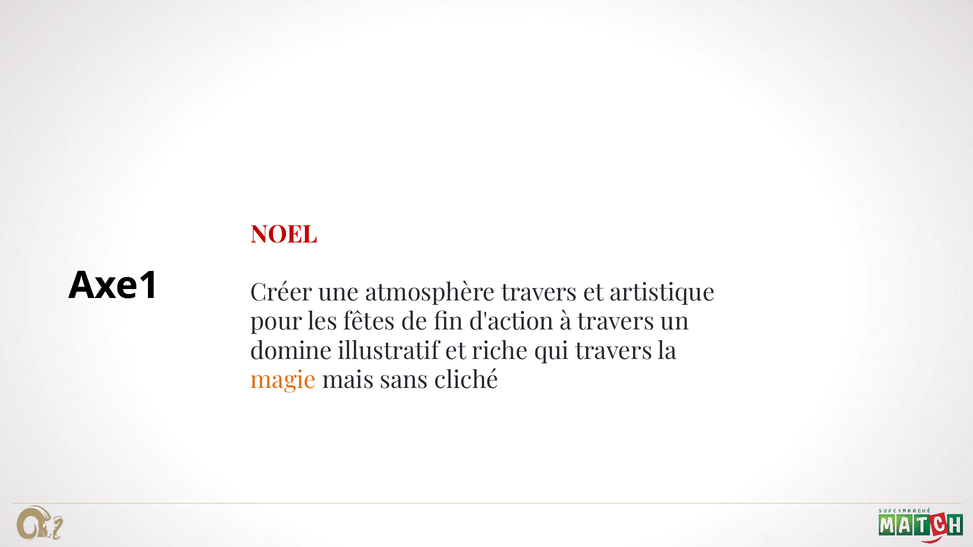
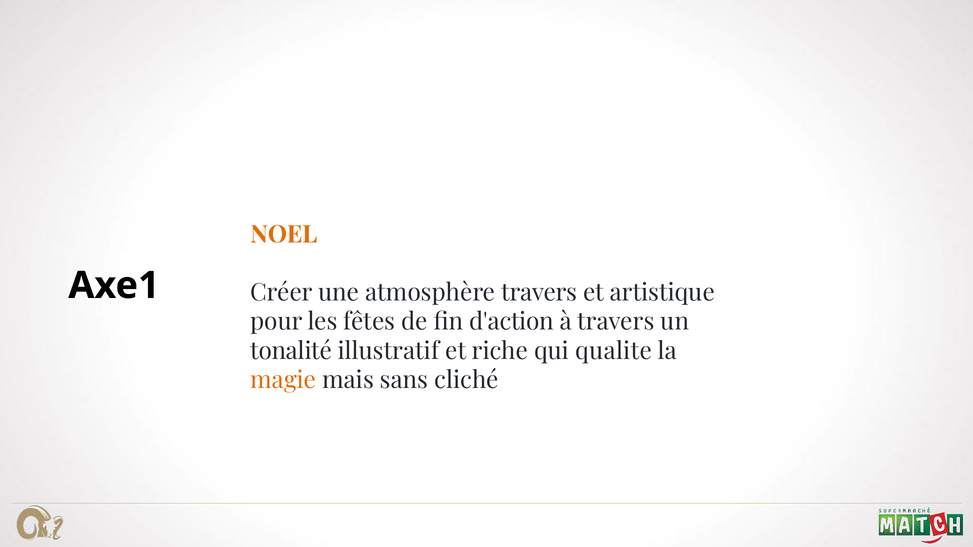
NOEL colour: red -> orange (284, 235)
domine: domine -> tonalité (291, 351)
qui travers: travers -> qualite (614, 351)
